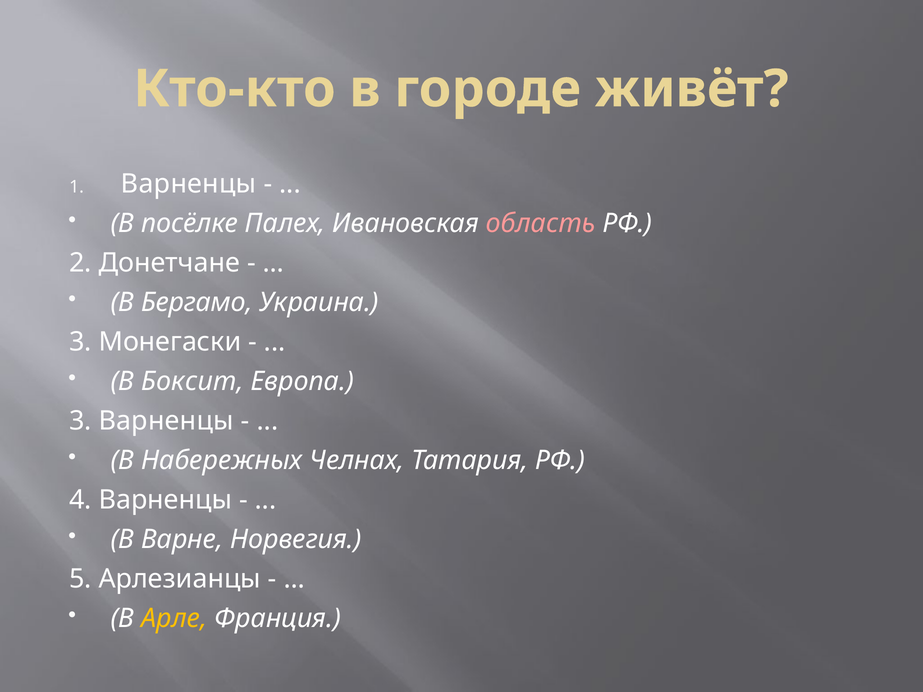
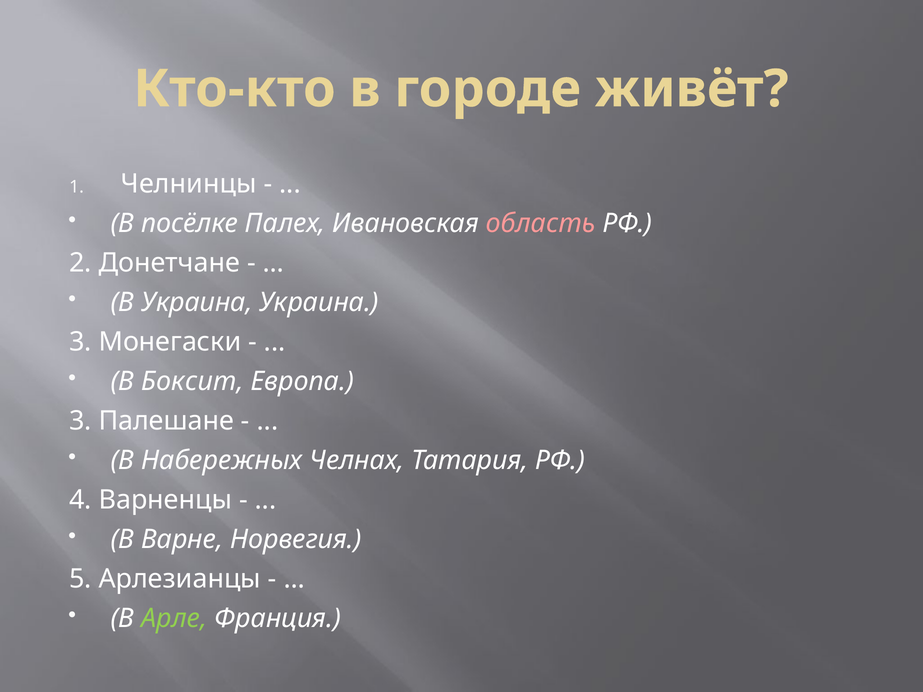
Варненцы: Варненцы -> Челнинцы (189, 184)
В Бергамо: Бергамо -> Украина (197, 303)
3 Варненцы: Варненцы -> Палешане (166, 421)
Арле colour: yellow -> light green (174, 619)
